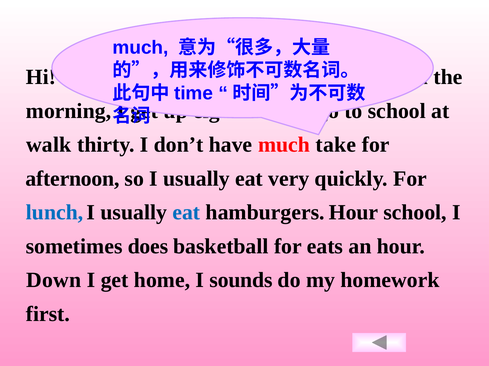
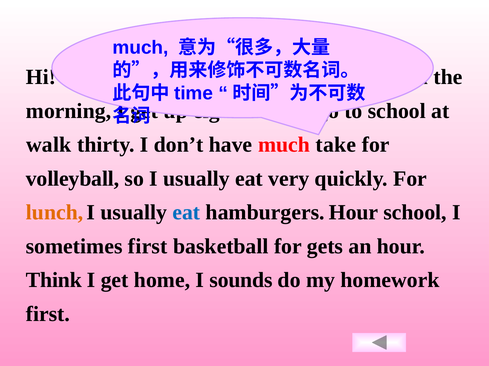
afternoon: afternoon -> volleyball (73, 179)
lunch colour: blue -> orange (55, 213)
sometimes does: does -> first (148, 247)
eats: eats -> gets (325, 247)
Down: Down -> Think (54, 281)
